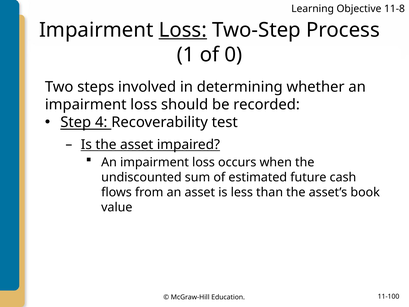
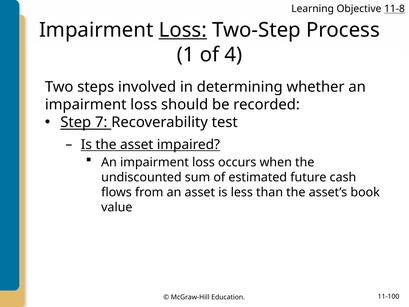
11-8 underline: none -> present (395, 9)
0: 0 -> 4 (234, 55)
4: 4 -> 7 (101, 122)
